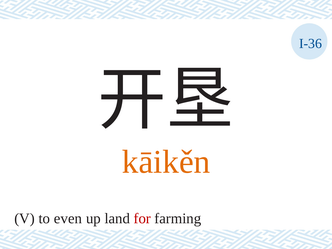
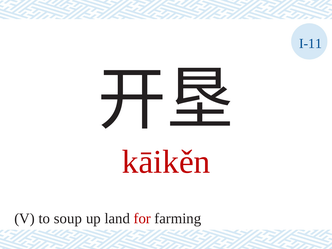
I-36: I-36 -> I-11 (311, 43)
kāikěn colour: orange -> red (166, 162)
even: even -> soup (68, 218)
